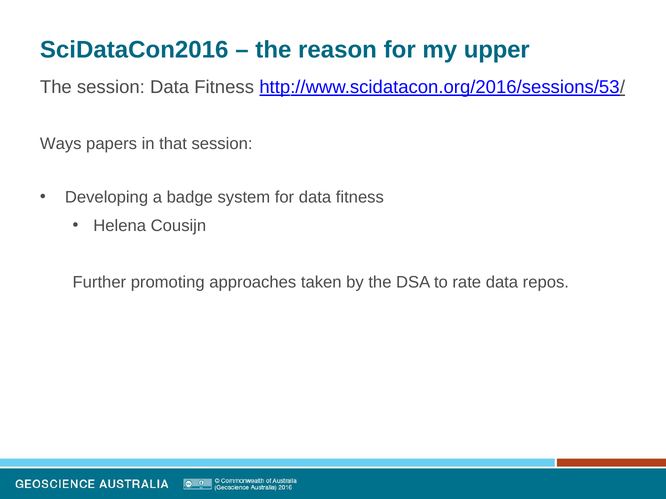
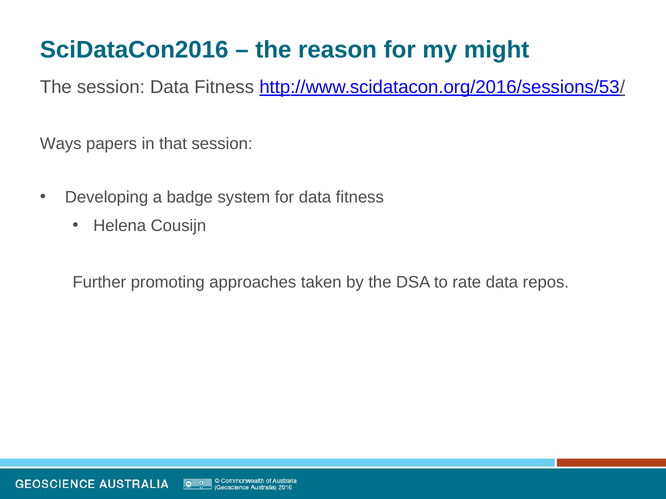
upper: upper -> might (497, 50)
